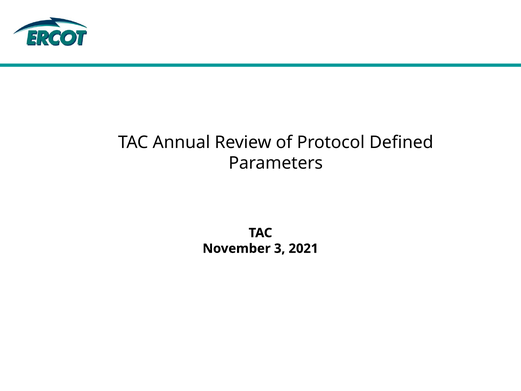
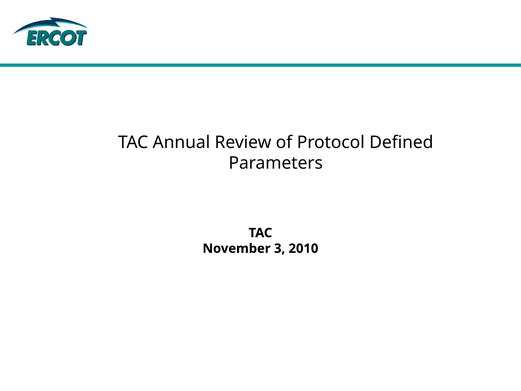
2021: 2021 -> 2010 (303, 248)
